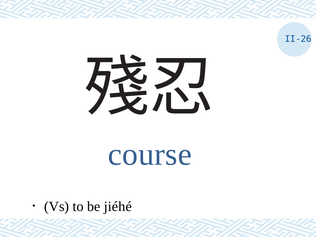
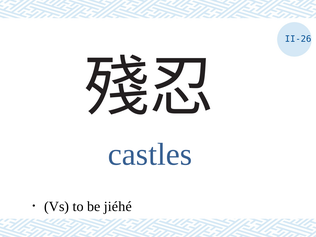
course: course -> castles (150, 154)
